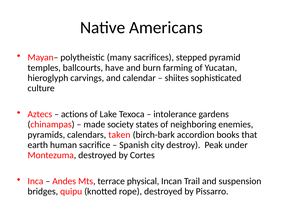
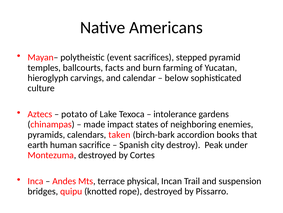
many: many -> event (119, 57)
have: have -> facts (114, 67)
shiites: shiites -> below (177, 78)
actions: actions -> potato (74, 114)
society: society -> impact (120, 124)
